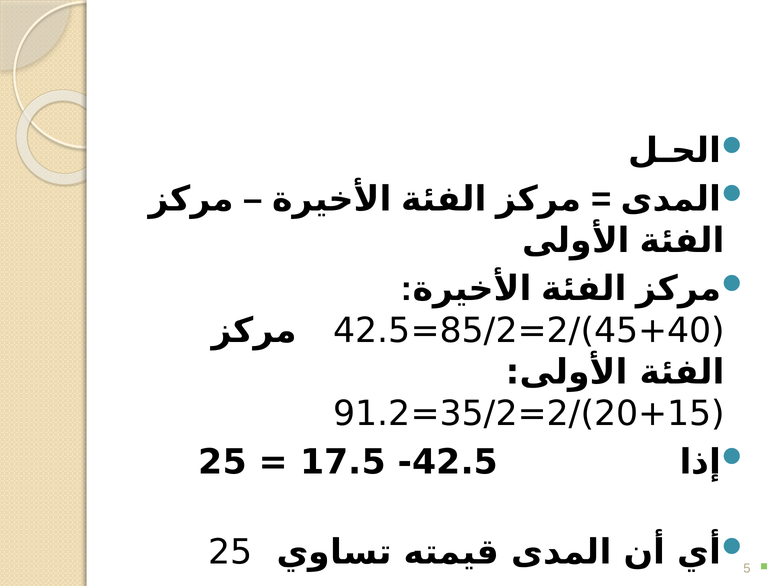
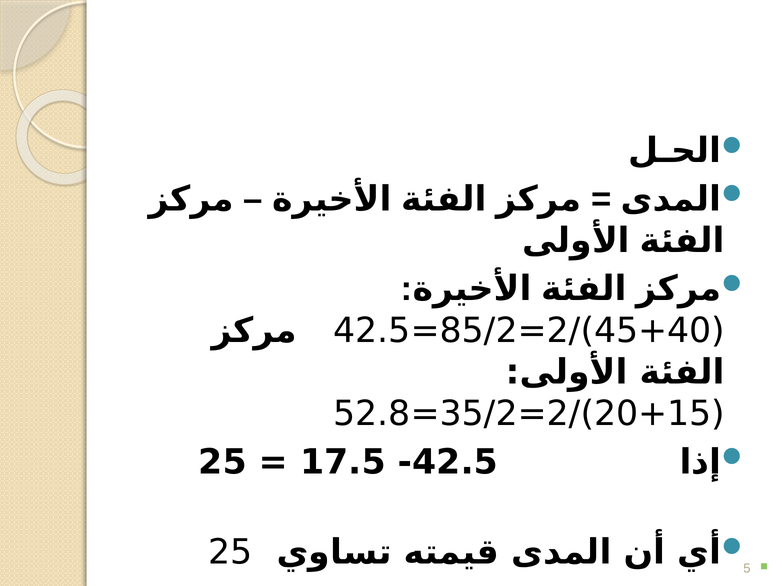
91.2: 91.2 -> 52.8 (372, 414)
